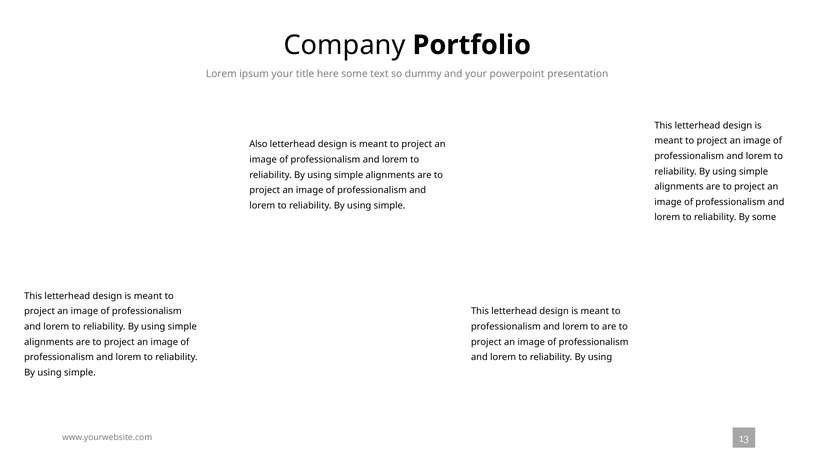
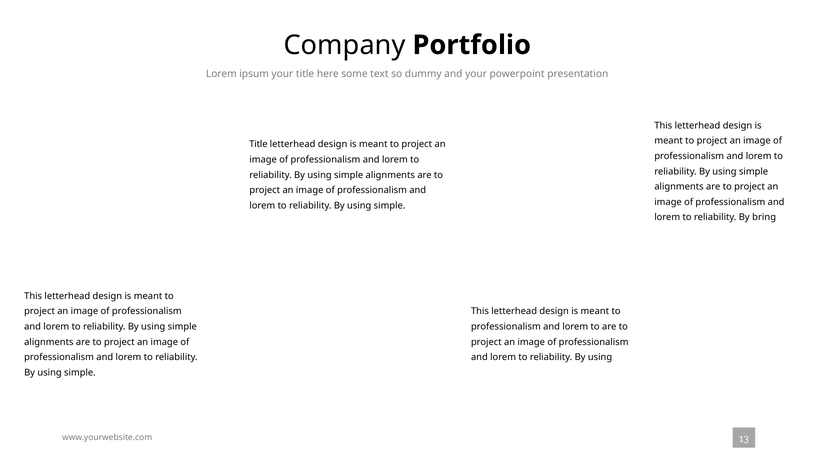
Also: Also -> Title (258, 144)
By some: some -> bring (764, 217)
